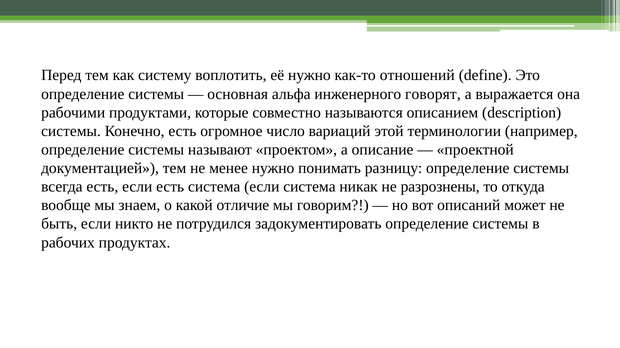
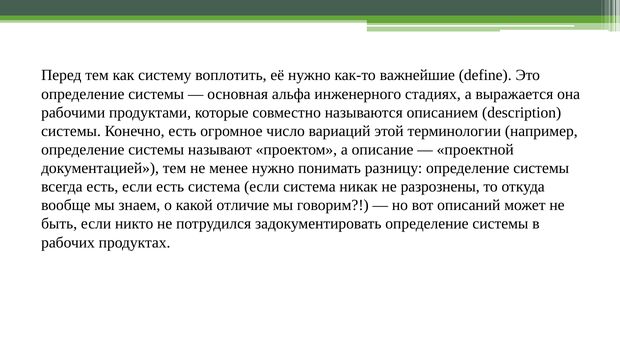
отношений: отношений -> важнейшие (417, 76)
говорят: говорят -> стадиях (433, 94)
